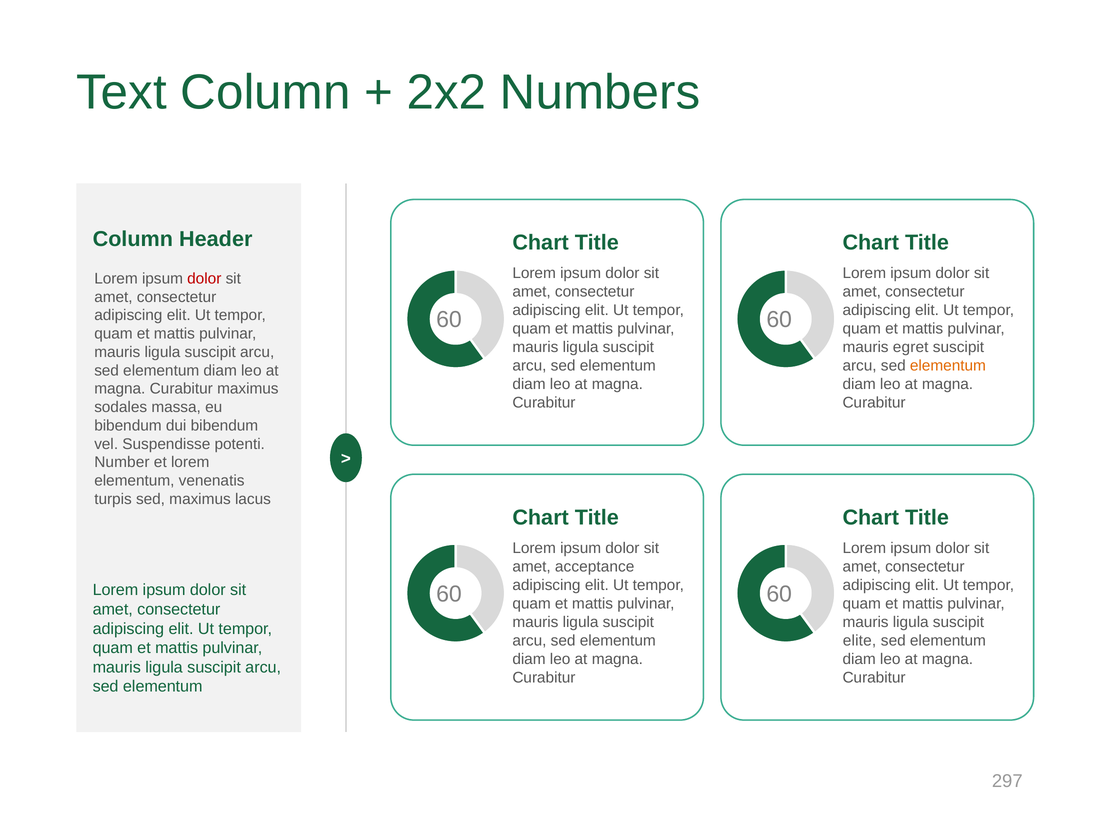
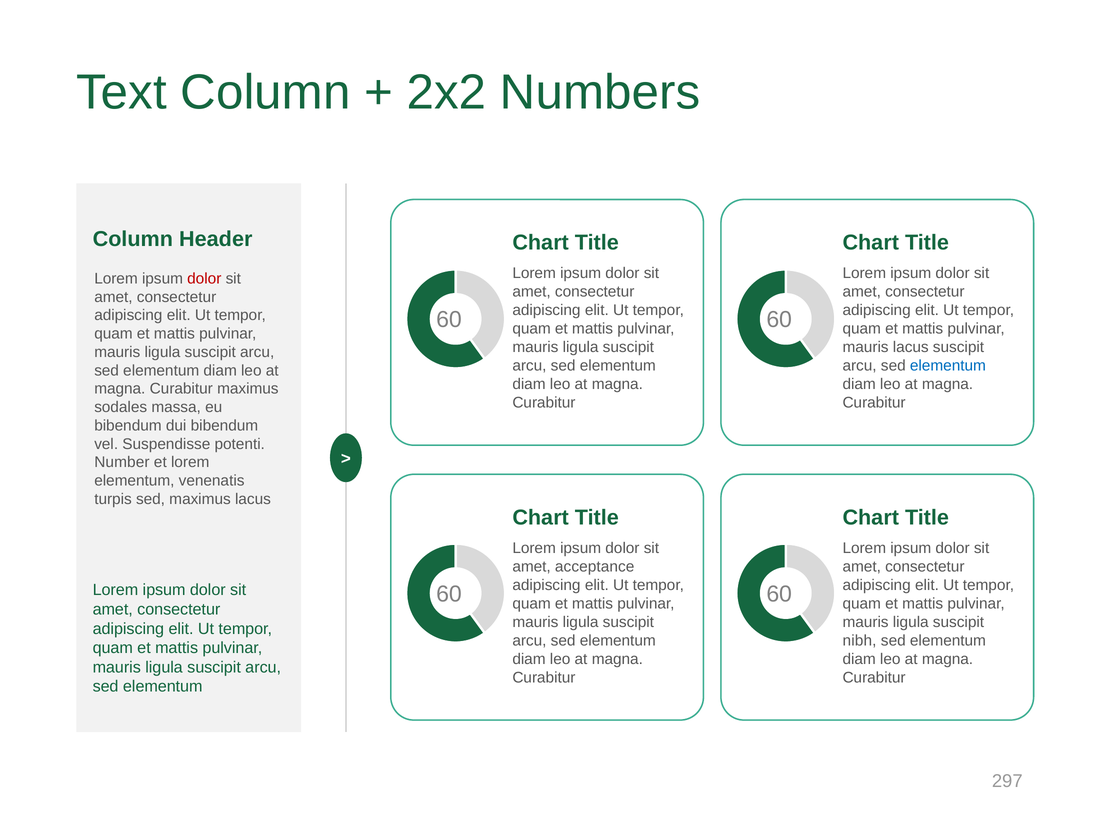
mauris egret: egret -> lacus (911, 348)
elementum colour: orange -> blue (948, 366)
elite: elite -> nibh (860, 641)
